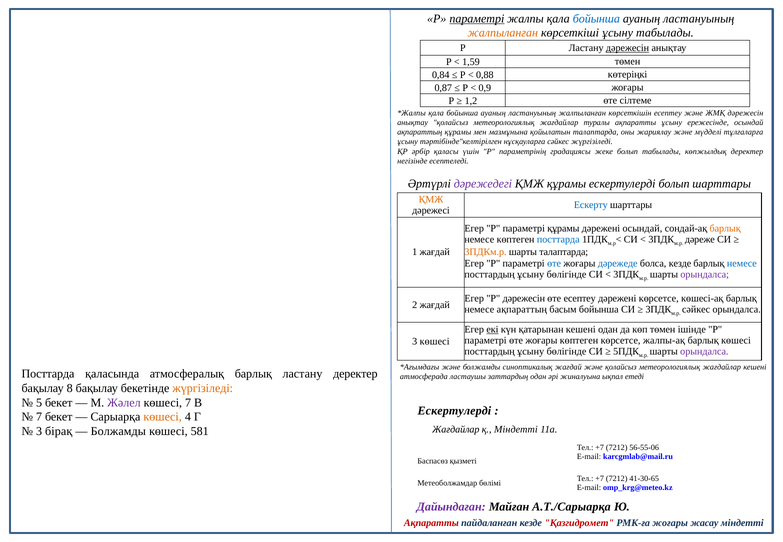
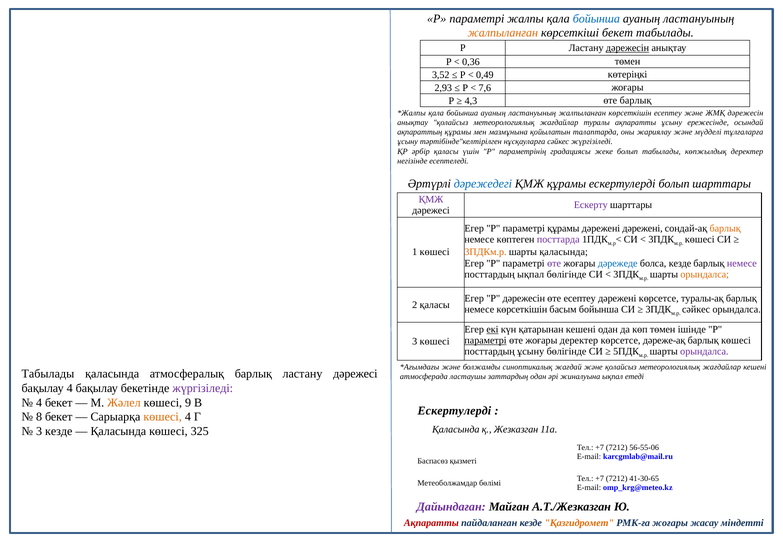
параметрі underline: present -> none (477, 19)
көрсеткіші ұсыну: ұсыну -> бекет (618, 33)
1,59: 1,59 -> 0,36 (471, 62)
0,84: 0,84 -> 3,52 (441, 75)
0,88: 0,88 -> 0,49 (485, 75)
0,87: 0,87 -> 2,93 (443, 88)
0,9: 0,9 -> 7,6 (485, 88)
1,2: 1,2 -> 4,3 (471, 101)
өте сілтеме: сілтеме -> барлық (636, 100)
дәрежедегі colour: purple -> blue (483, 184)
ҚМЖ colour: orange -> purple (431, 199)
Ескерту colour: blue -> purple (591, 205)
дәрежені осындай: осындай -> дәрежені (643, 228)
посттарда colour: blue -> purple (558, 239)
дәреже: дәреже -> көшесі (700, 239)
1 жағдай: жағдай -> көшесі (435, 252)
шарты талаптарда: талаптарда -> қаласында (564, 252)
өте colour: blue -> purple (554, 263)
немесе colour: blue -> purple (742, 263)
ұсыну: ұсыну -> ықпал (531, 274)
орындалса colour: purple -> orange (705, 274)
көшесі-ақ: көшесі-ақ -> туралы-ақ (702, 298)
2 жағдай: жағдай -> қаласы (435, 305)
немесе ақпараттың: ақпараттың -> көрсеткішін (522, 310)
параметрі underline: none -> present (486, 340)
жоғары көптеген: көптеген -> деректер (579, 340)
жалпы-ақ: жалпы-ақ -> дәреже-ақ (664, 340)
Посттарда: Посттарда -> Табылады (48, 374)
ластану деректер: деректер -> дәрежесі (355, 374)
бақылау 8: 8 -> 4 (70, 388)
жүргізіледі colour: orange -> purple (203, 388)
5: 5 -> 4 (39, 403)
Жәлел colour: purple -> orange (124, 403)
көшесі 7: 7 -> 9 (188, 403)
7: 7 -> 8 (39, 417)
Жағдайлар: Жағдайлар -> Қаласында (456, 430)
қ Міндетті: Міндетті -> Жезказган (516, 430)
3 бірақ: бірақ -> кезде (59, 432)
Болжамды: Болжамды -> Қаласында (118, 432)
581: 581 -> 325 (200, 432)
А.Т./Сарыарқа: А.Т./Сарыарқа -> А.Т./Жезказган (572, 507)
Қазгидромет colour: red -> orange (579, 523)
